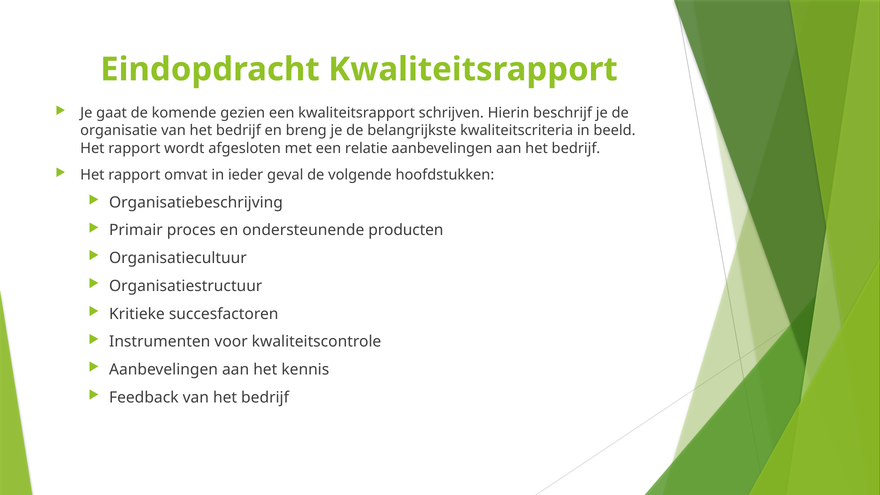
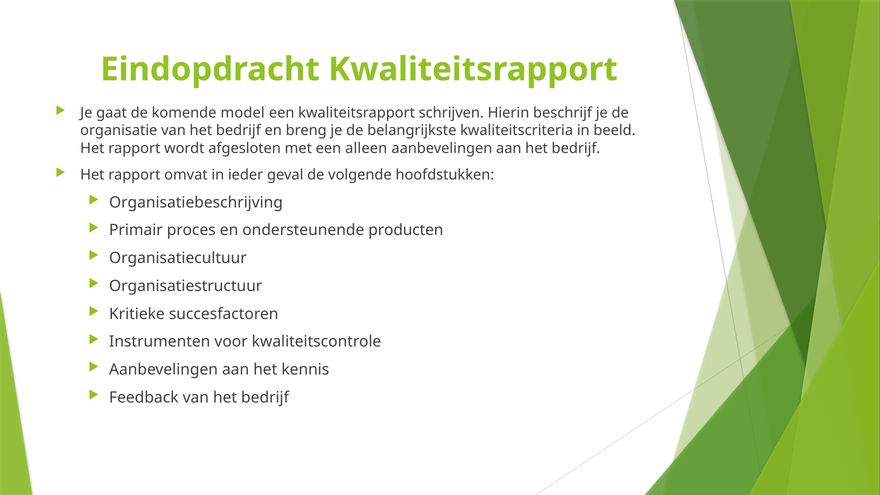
gezien: gezien -> model (243, 113)
relatie: relatie -> alleen (366, 148)
